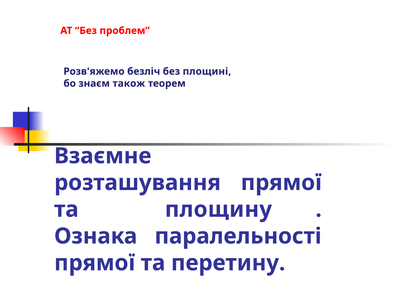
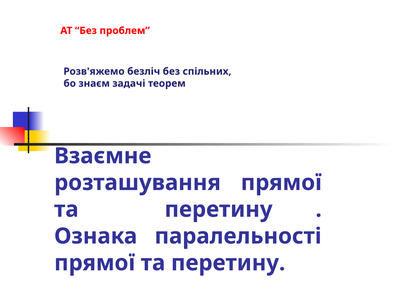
площині: площині -> спільних (207, 71)
також: також -> задачі (129, 83)
площину: площину -> перетину (219, 209)
